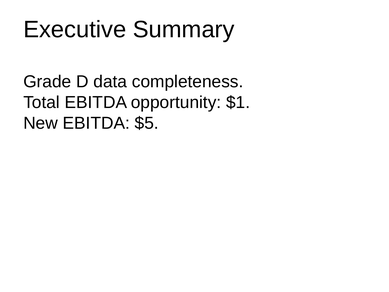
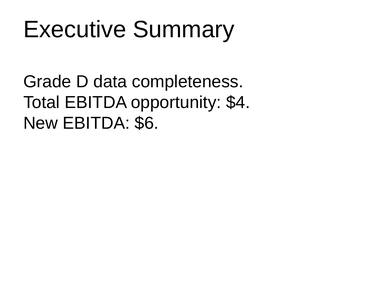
$1: $1 -> $4 (238, 102)
$5: $5 -> $6 (147, 123)
